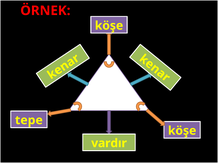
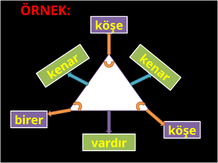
tepe: tepe -> birer (29, 121)
